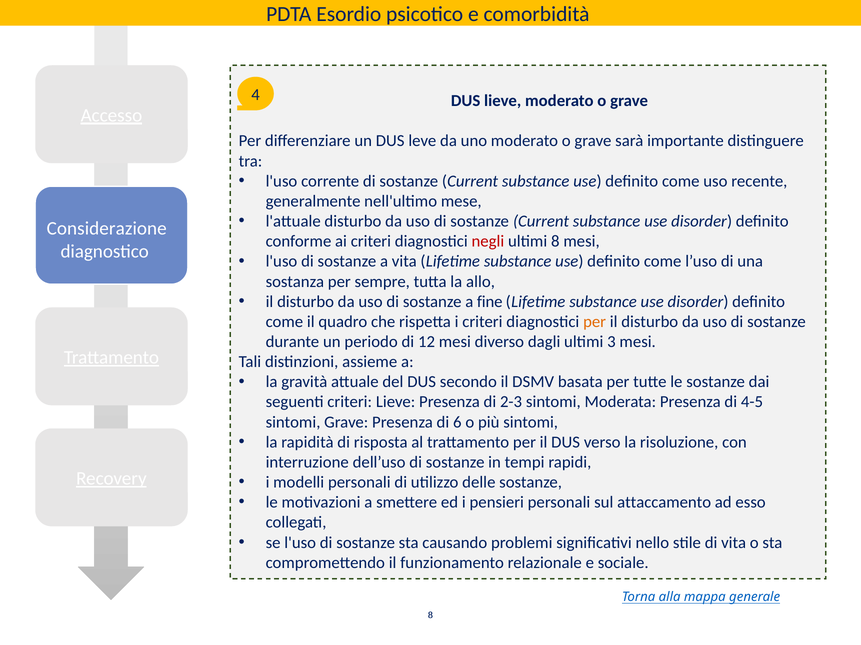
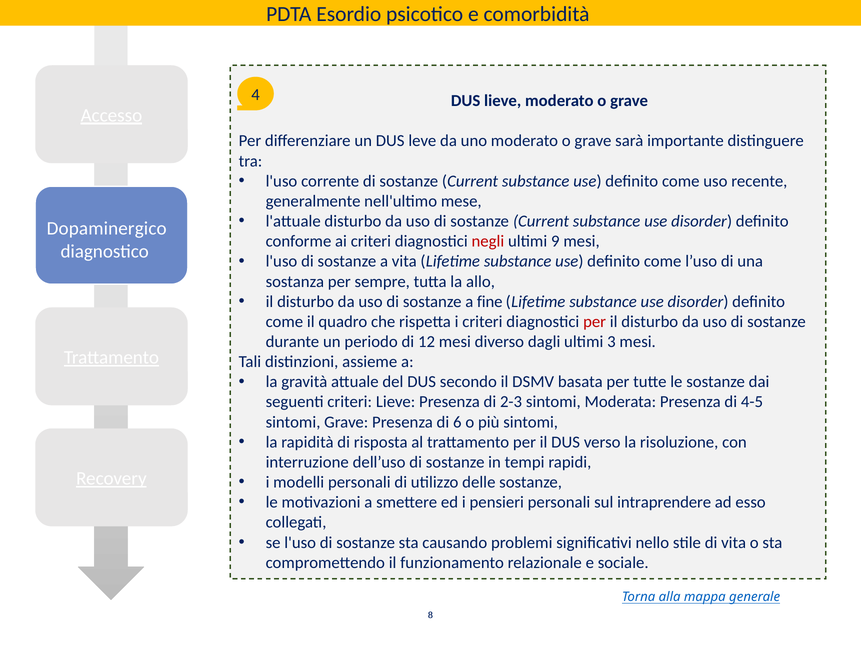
Considerazione: Considerazione -> Dopaminergico (107, 229)
8: 8 -> 9 (555, 242)
per colour: orange -> red (595, 322)
attaccamento: attaccamento -> intraprendere (664, 503)
